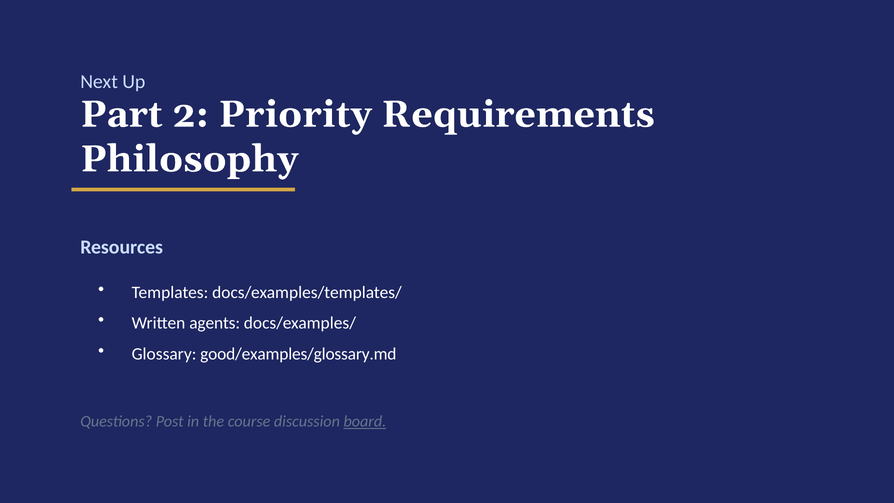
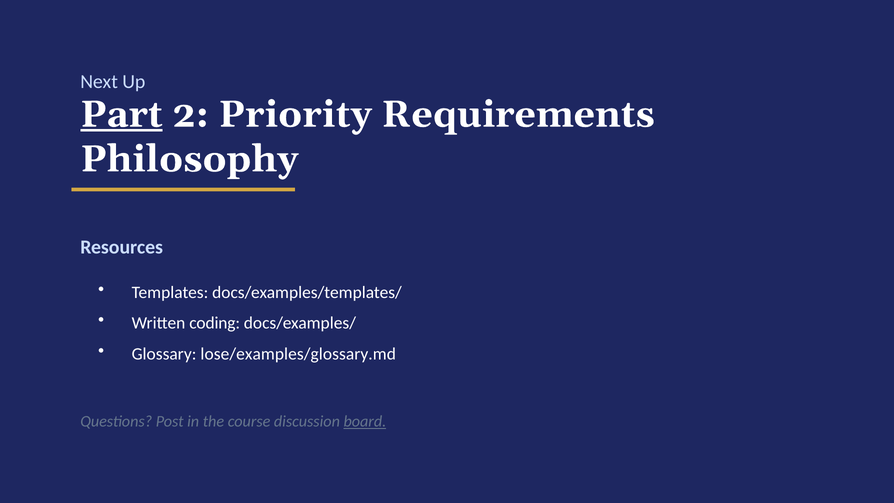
Part underline: none -> present (121, 114)
agents: agents -> coding (215, 323)
good/examples/glossary.md: good/examples/glossary.md -> lose/examples/glossary.md (298, 354)
